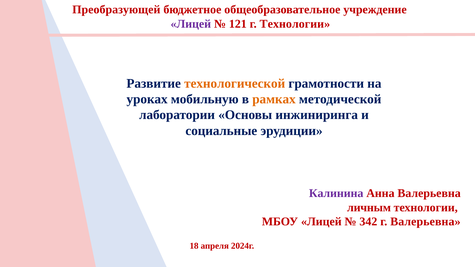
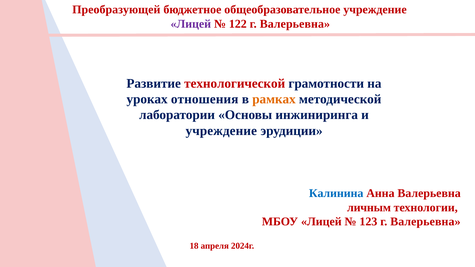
121: 121 -> 122 (238, 24)
Технологии: Технологии -> Валерьевна (295, 24)
технологической colour: orange -> red (235, 83)
мобильную: мобильную -> отношения (205, 99)
социальные: социальные -> учреждение (221, 131)
Калинина colour: purple -> blue (336, 193)
342: 342 -> 123 (368, 222)
